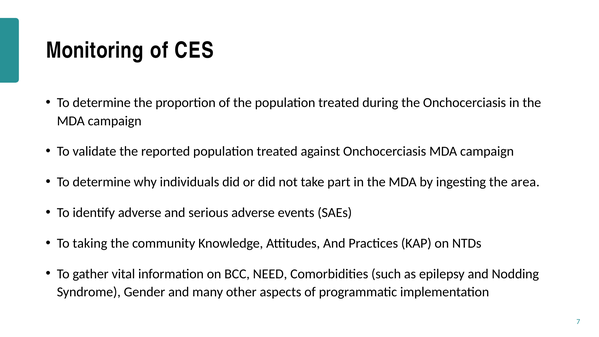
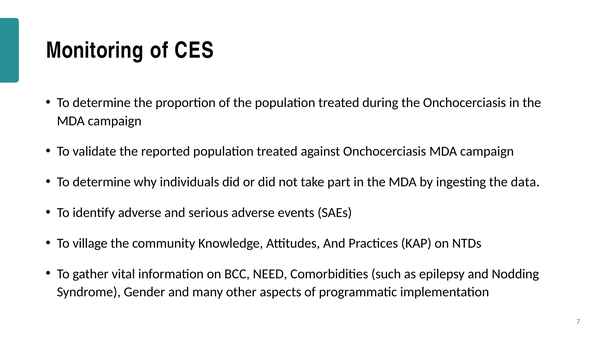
area: area -> data (525, 182)
taking: taking -> village (90, 243)
